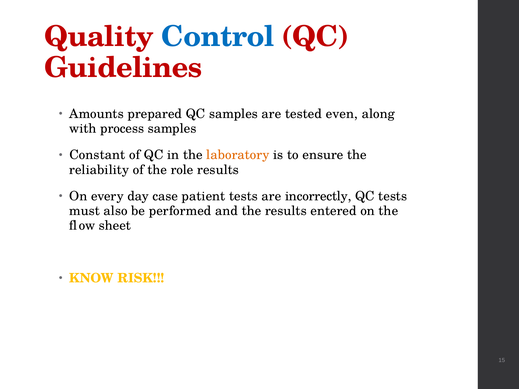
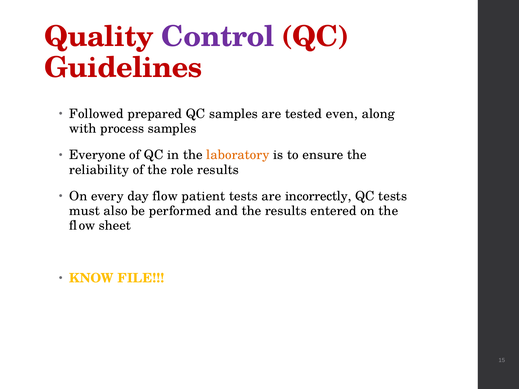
Control colour: blue -> purple (218, 37)
Amounts: Amounts -> Followed (96, 114)
Constant: Constant -> Everyone (97, 155)
day case: case -> flow (165, 196)
RISK: RISK -> FILE (141, 278)
